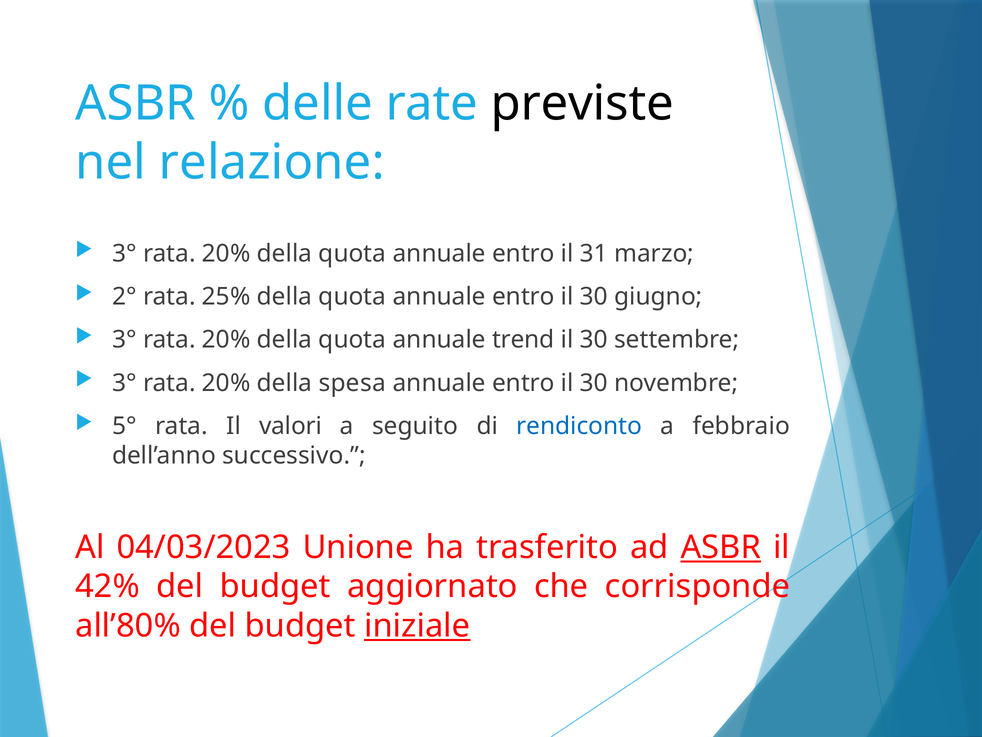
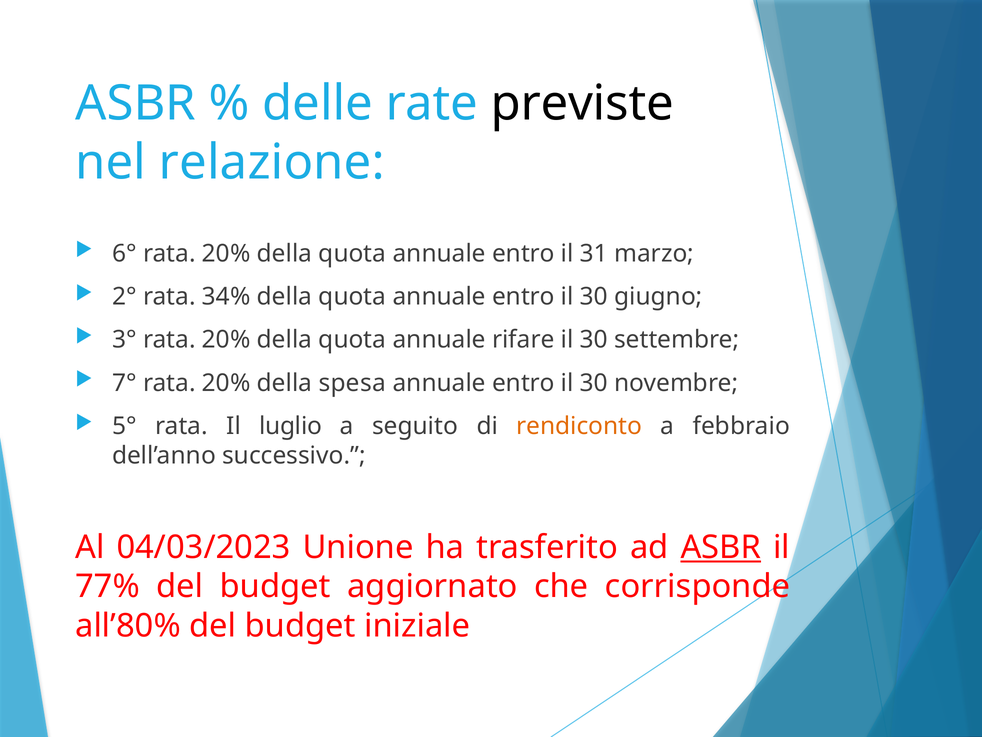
3°: 3° -> 6° (124, 253)
25%: 25% -> 34% (226, 297)
trend: trend -> rifare (523, 340)
3°: 3° -> 7° (124, 383)
valori: valori -> luglio (291, 426)
rendiconto colour: blue -> orange (579, 426)
42%: 42% -> 77% (108, 586)
iniziale underline: present -> none (417, 626)
